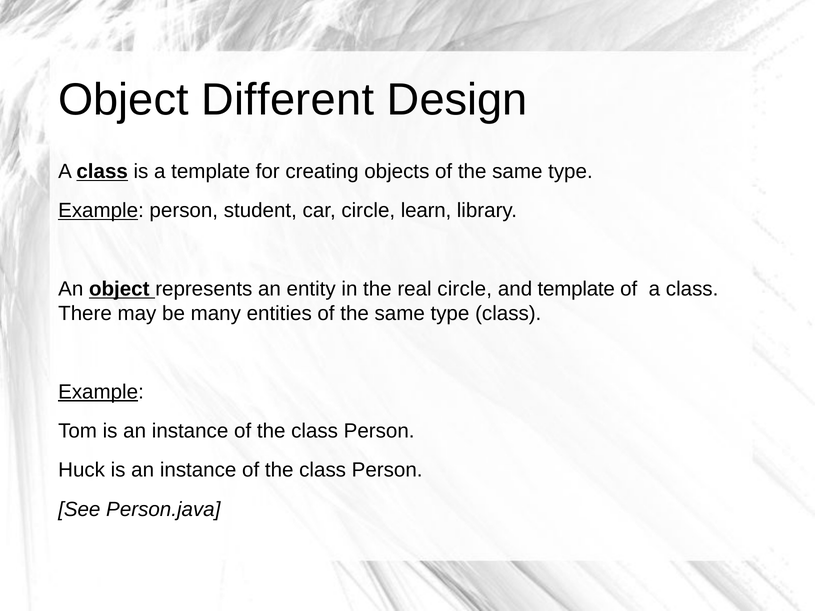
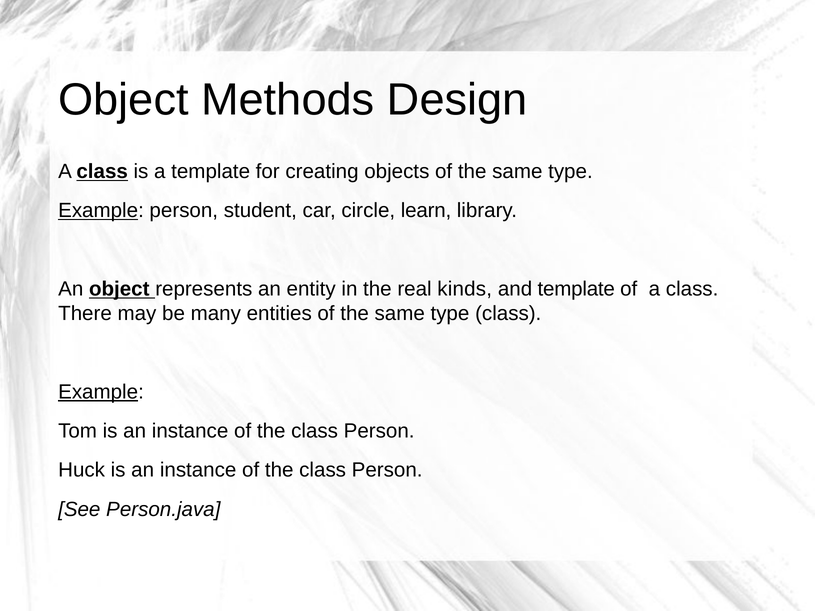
Different: Different -> Methods (288, 100)
real circle: circle -> kinds (465, 289)
